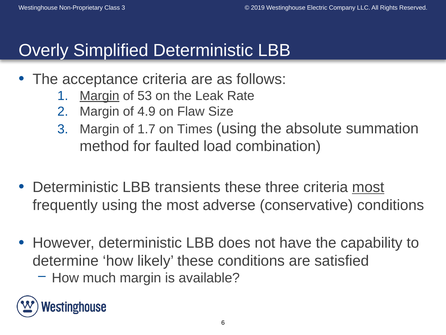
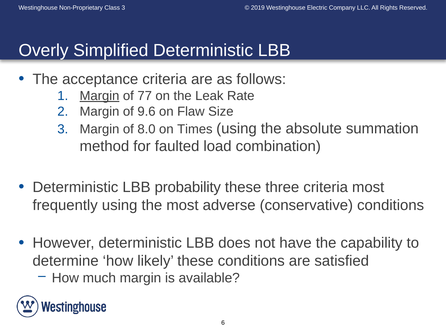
53: 53 -> 77 (145, 96)
4.9: 4.9 -> 9.6 (146, 111)
1.7: 1.7 -> 8.0 (146, 129)
transients: transients -> probability (188, 187)
most underline: present -> none (368, 187)
